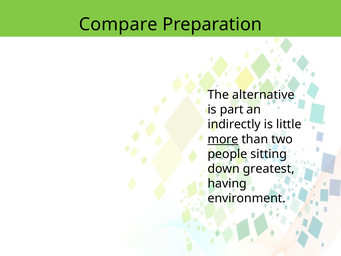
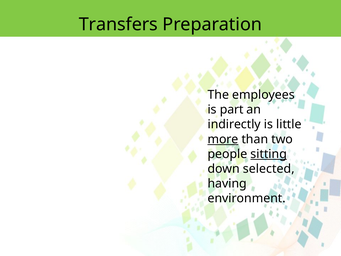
Compare: Compare -> Transfers (118, 24)
alternative: alternative -> employees (263, 95)
sitting underline: none -> present (269, 154)
greatest: greatest -> selected (269, 169)
